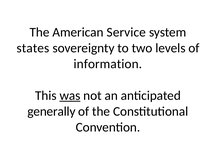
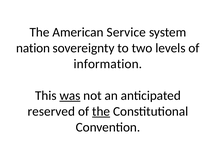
states: states -> nation (33, 48)
generally: generally -> reserved (51, 111)
the underline: none -> present (101, 111)
